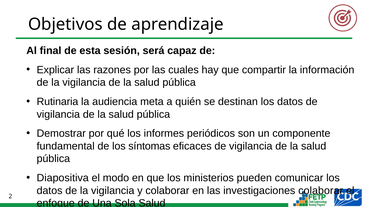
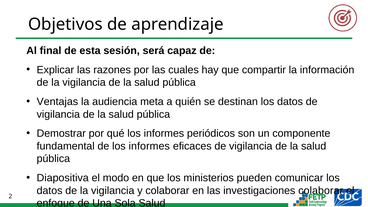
Rutinaria: Rutinaria -> Ventajas (57, 102)
de los síntomas: síntomas -> informes (149, 146)
